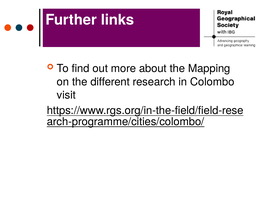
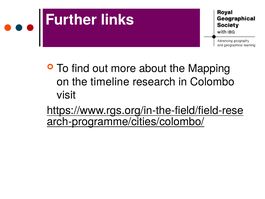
different: different -> timeline (110, 82)
